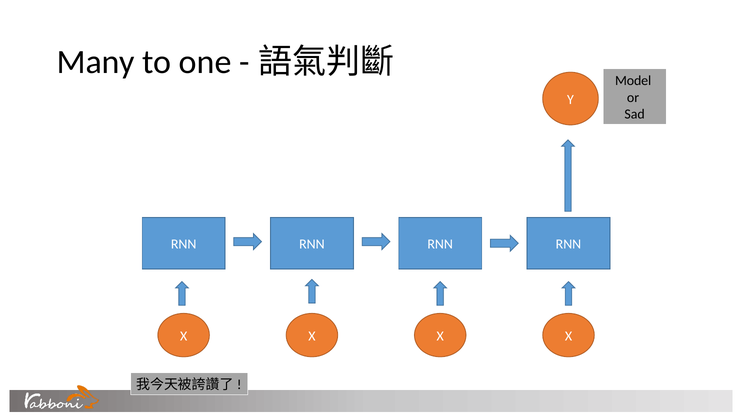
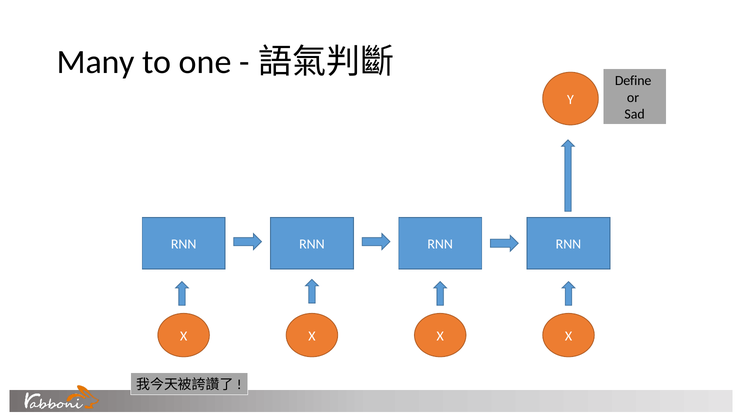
Model: Model -> Define (633, 81)
